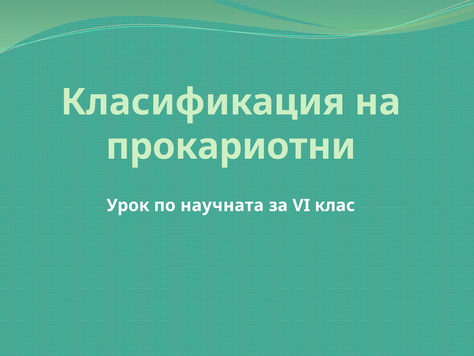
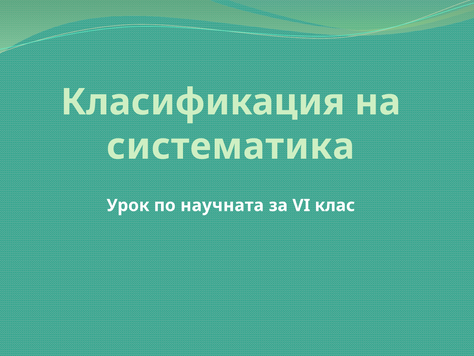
прокариотни: прокариотни -> систематика (230, 146)
